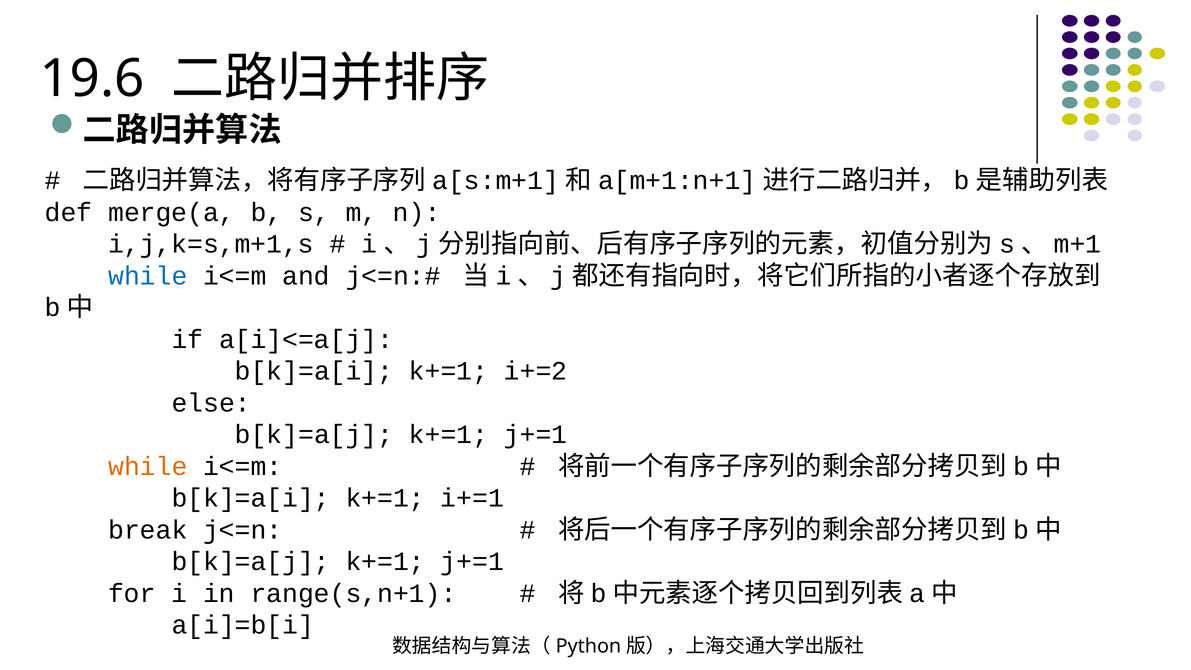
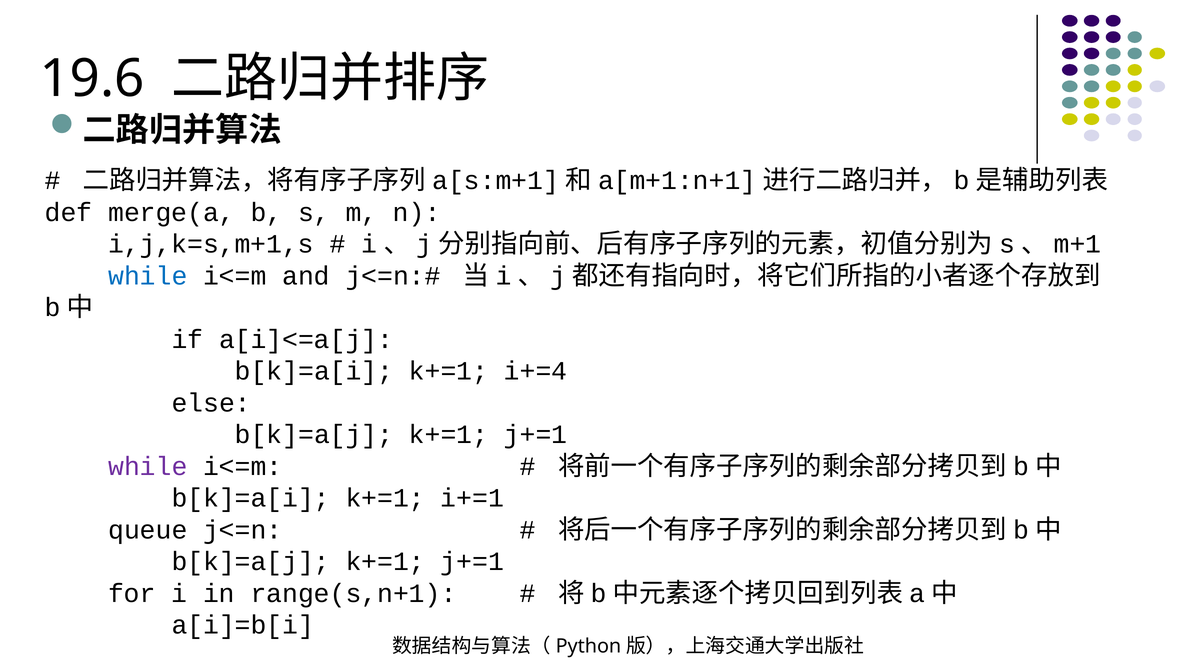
i+=2: i+=2 -> i+=4 (536, 371)
while colour: orange -> purple (148, 466)
break: break -> queue (148, 530)
